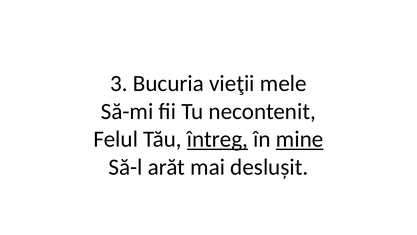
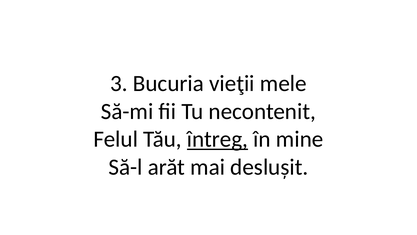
mine underline: present -> none (300, 139)
